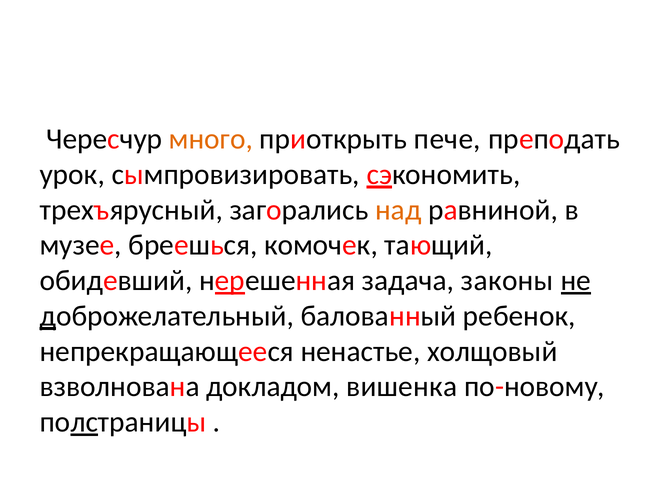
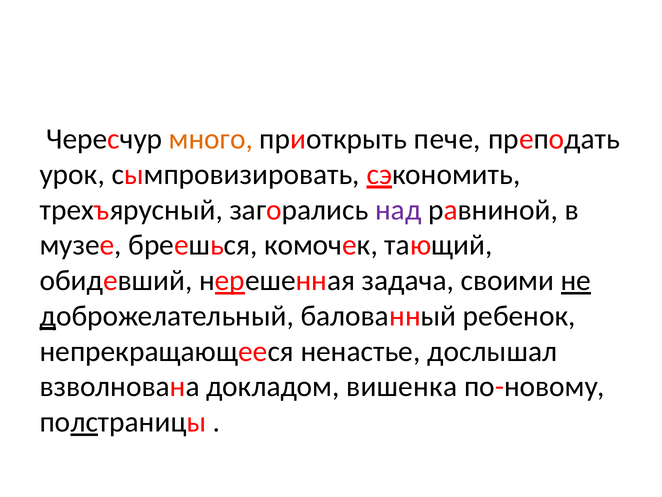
над colour: orange -> purple (398, 210)
законы: законы -> своими (507, 280)
холщовый: холщовый -> дослышал (492, 351)
